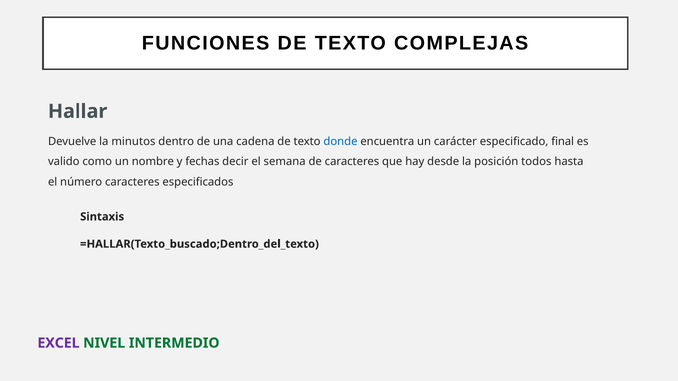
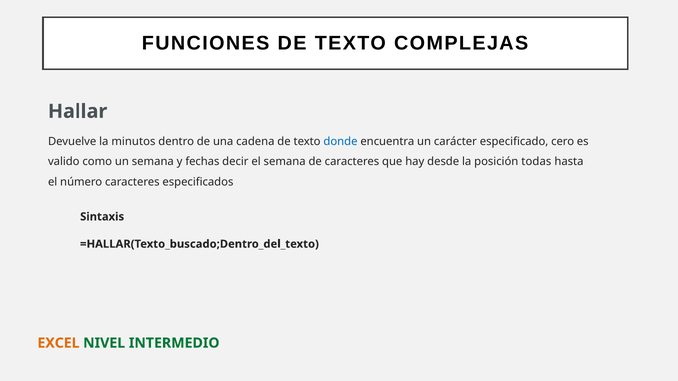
final: final -> cero (563, 142)
un nombre: nombre -> semana (153, 162)
todos: todos -> todas (536, 162)
EXCEL colour: purple -> orange (58, 343)
